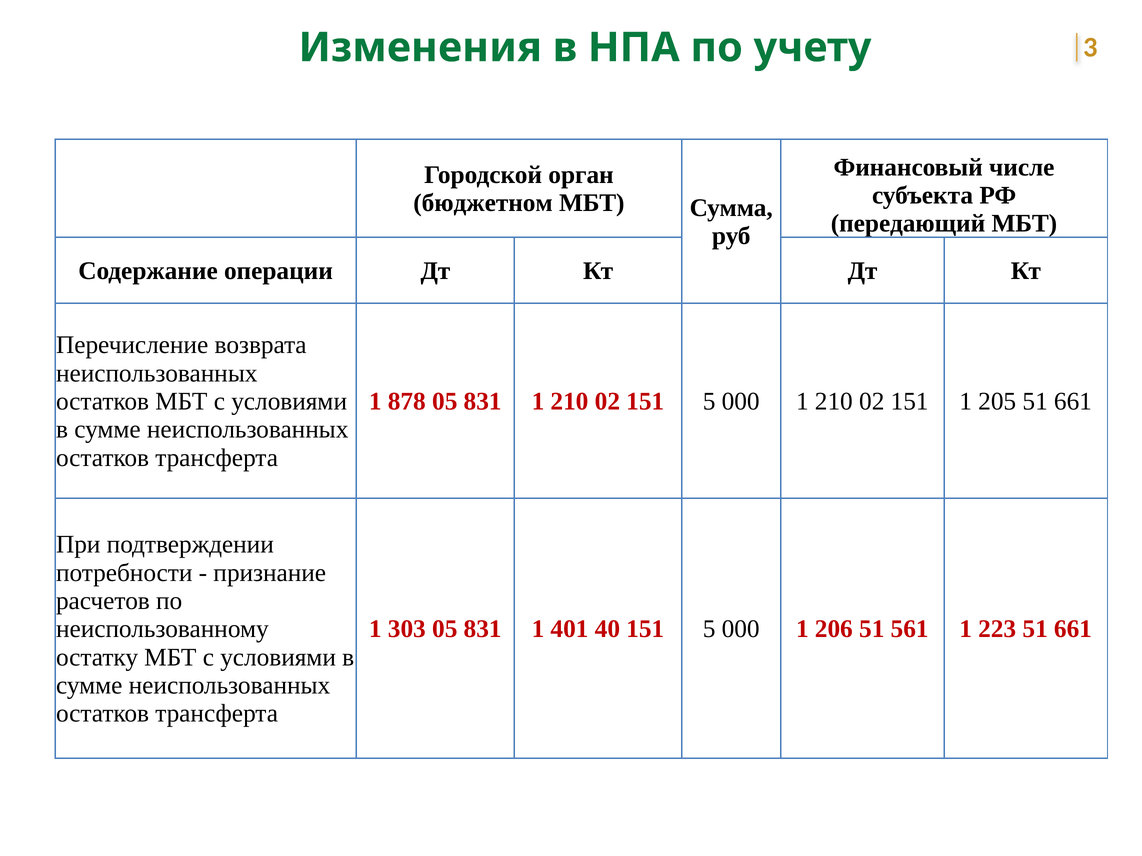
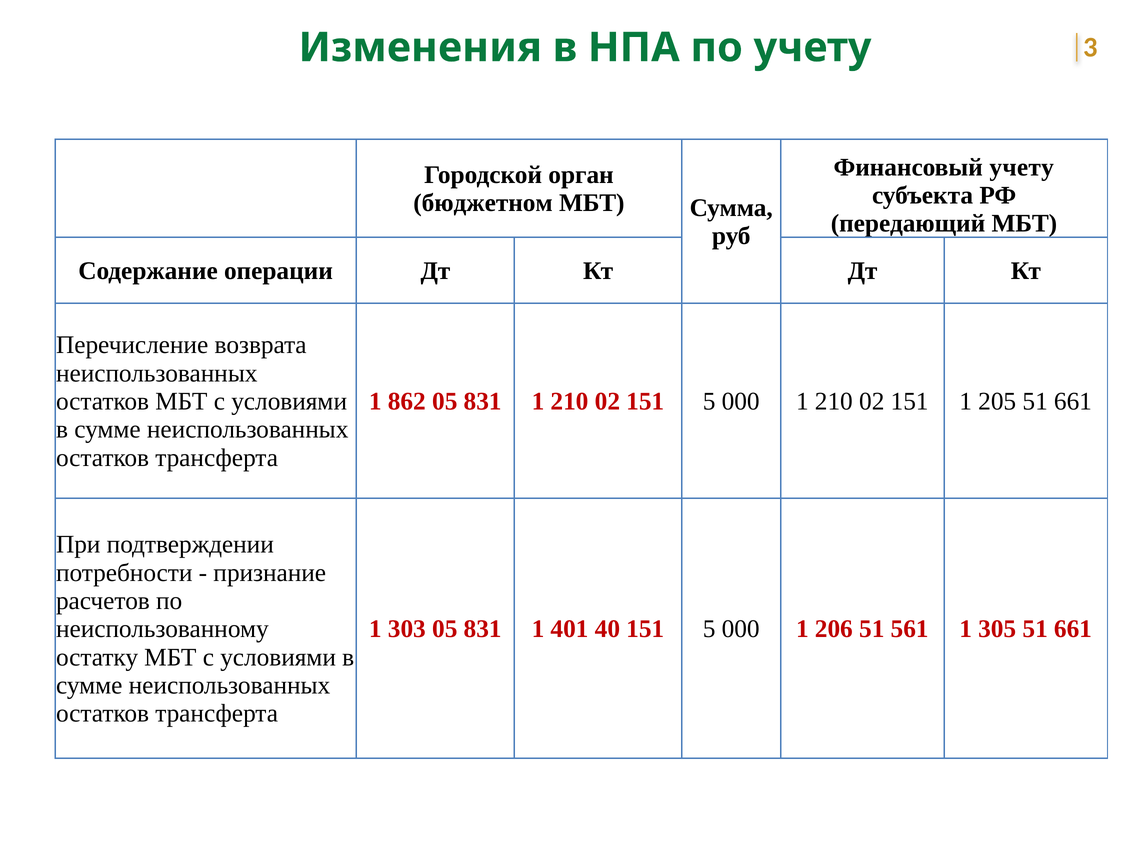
Финансовый числе: числе -> учету (1022, 167)
878: 878 -> 862 (407, 402)
223: 223 -> 305 (997, 629)
